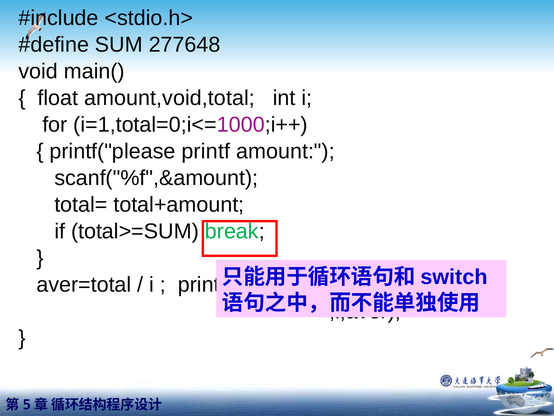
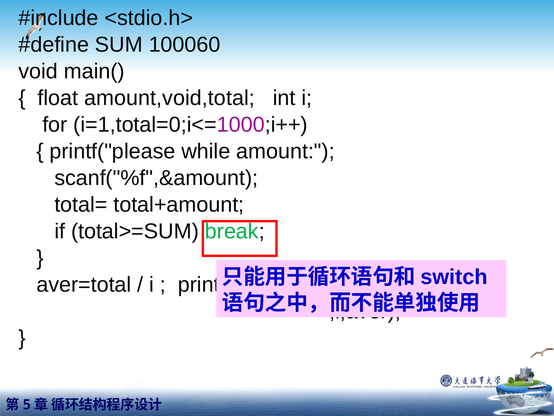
277648: 277648 -> 100060 (185, 45)
printf: printf -> while (206, 151)
